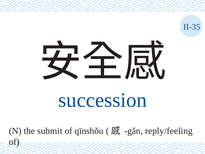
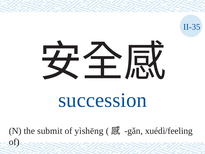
qīnshǒu: qīnshǒu -> yìshēng (89, 131)
reply/feeling: reply/feeling -> xuédì/feeling (169, 131)
